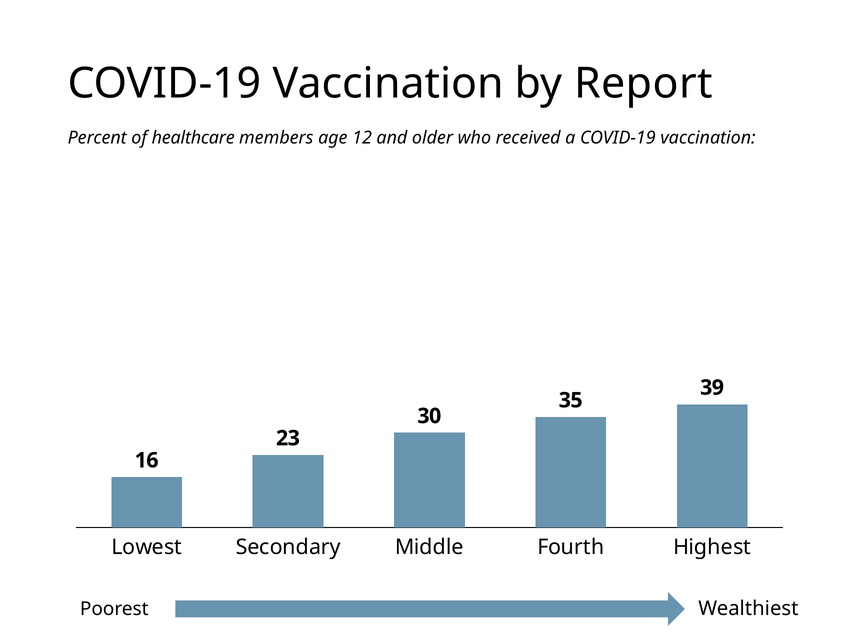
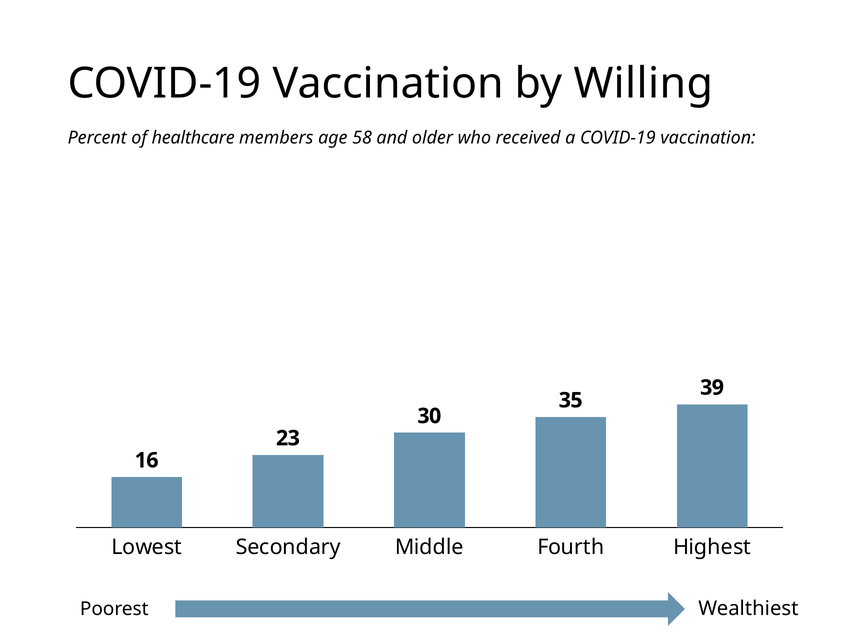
Report: Report -> Willing (643, 84)
12: 12 -> 58 (362, 138)
